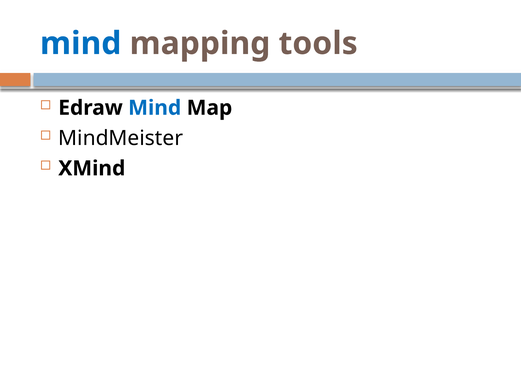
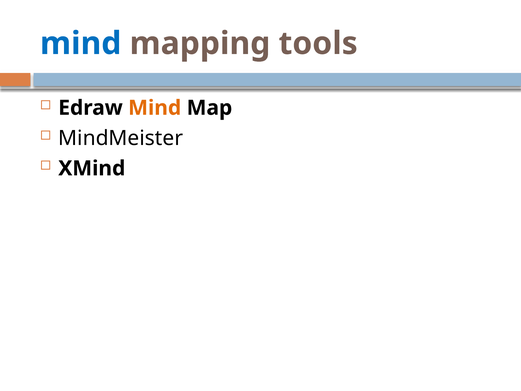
Mind colour: blue -> orange (155, 108)
